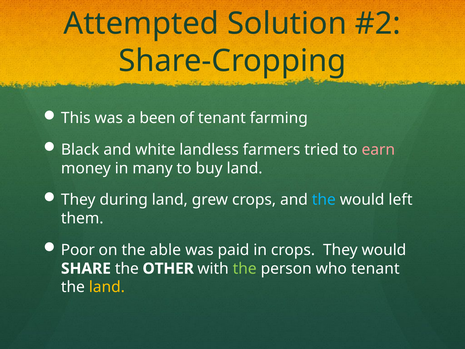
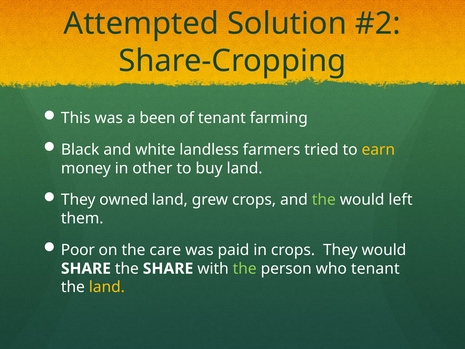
earn colour: pink -> yellow (378, 150)
many: many -> other (152, 168)
during: during -> owned (124, 200)
the colour: light blue -> light green (324, 200)
able: able -> care (165, 250)
the OTHER: OTHER -> SHARE (168, 268)
